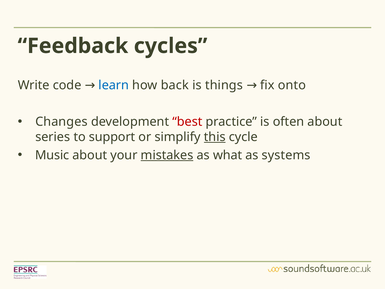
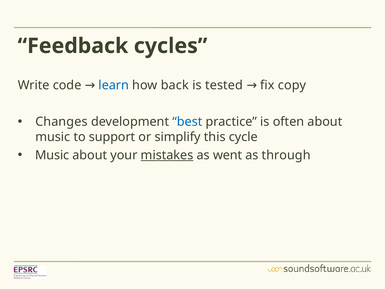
things: things -> tested (224, 85)
onto: onto -> copy (292, 85)
best colour: red -> blue (187, 122)
series: series -> music (53, 137)
this underline: present -> none (215, 137)
what: what -> went (228, 155)
systems: systems -> through (286, 155)
